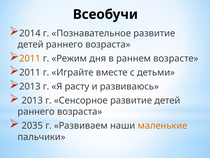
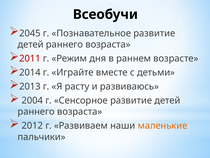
2014: 2014 -> 2045 (30, 33)
2011 colour: orange -> red (30, 58)
2011: 2011 -> 2014 (30, 72)
2013: 2013 -> 2004 (32, 100)
2035: 2035 -> 2012 (32, 125)
